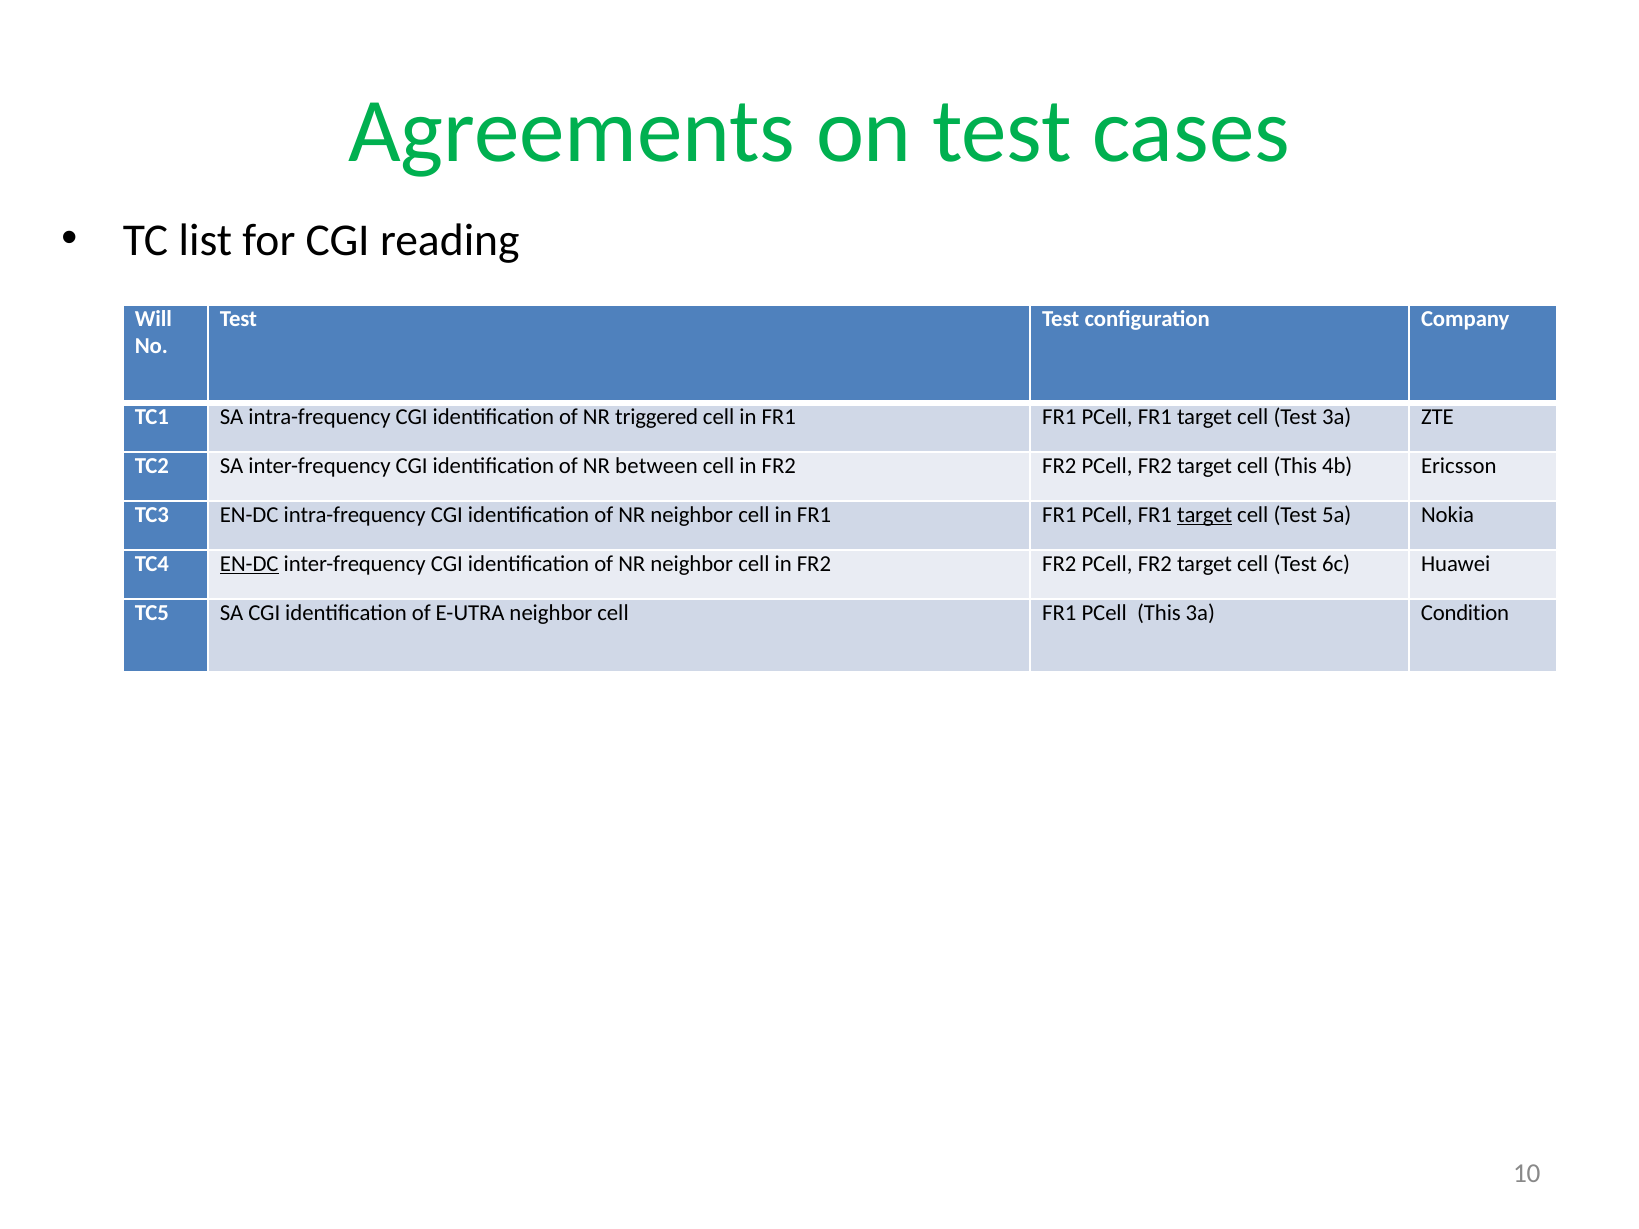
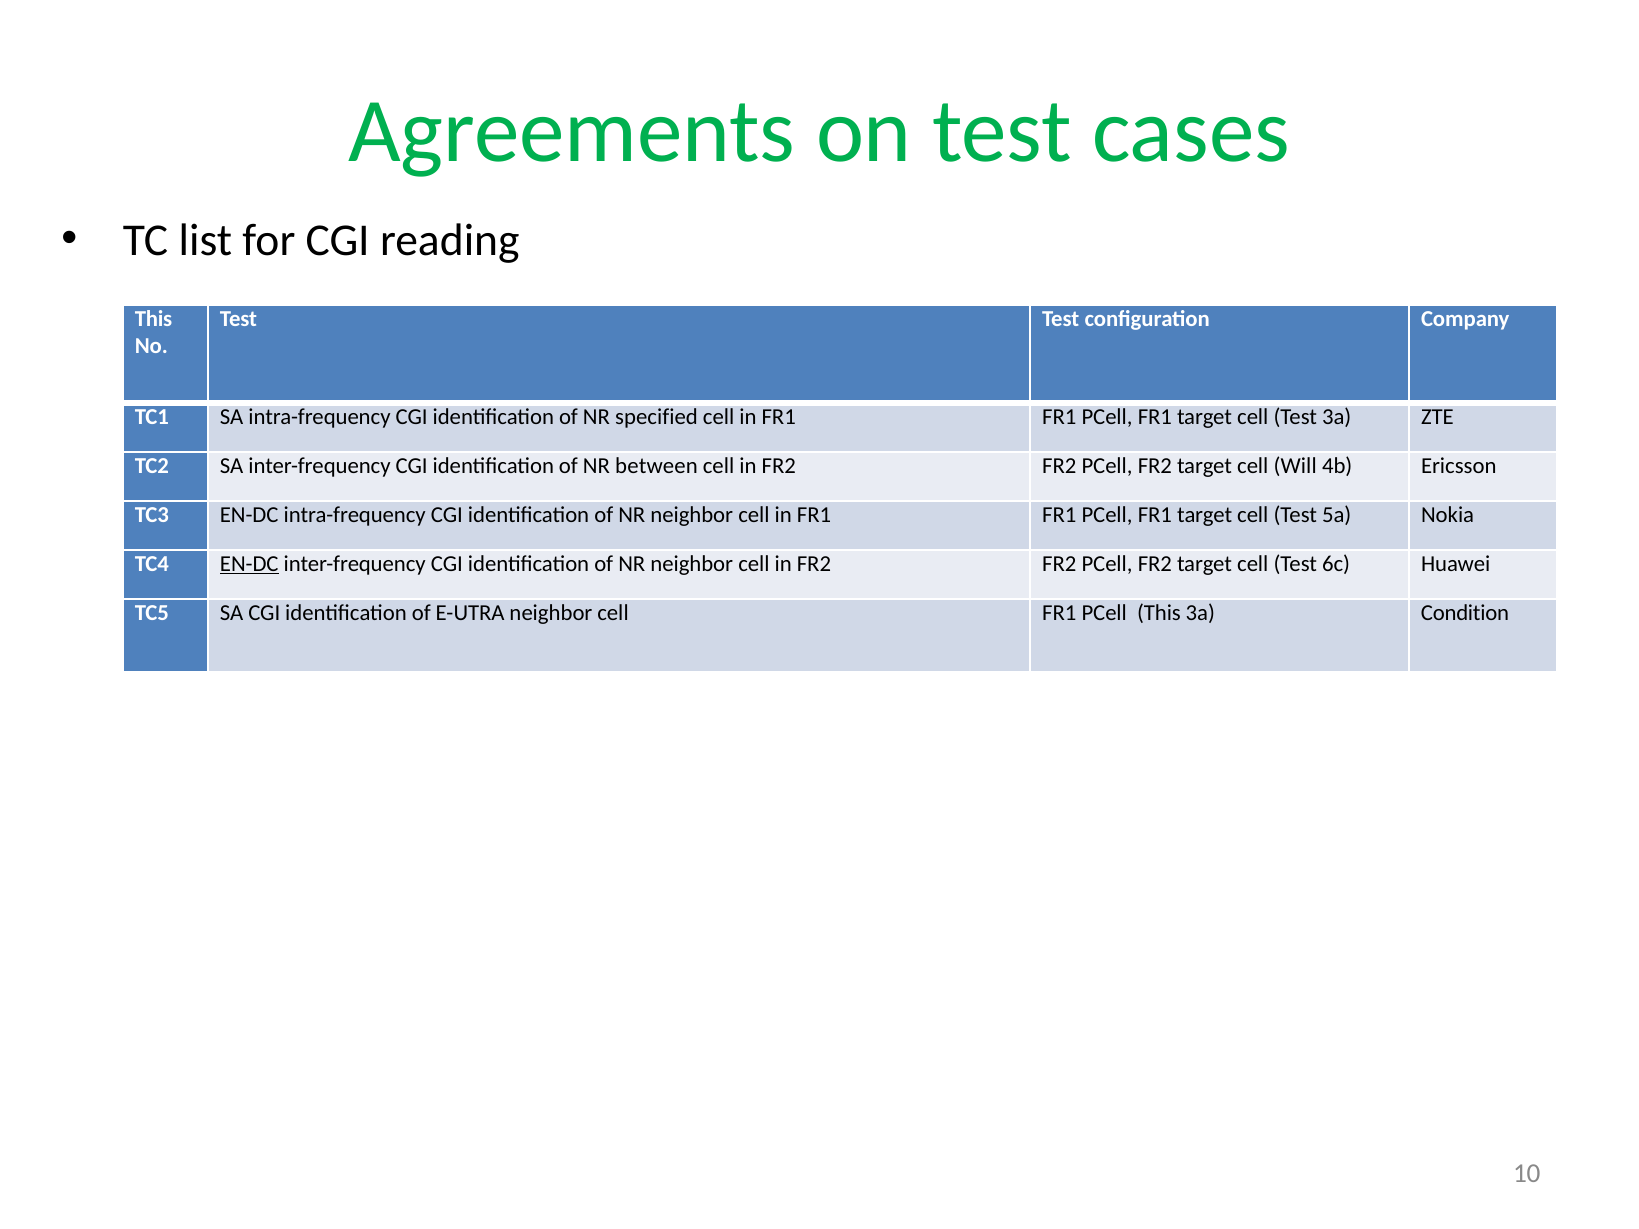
Will: Will -> This (153, 319)
triggered: triggered -> specified (657, 417)
cell This: This -> Will (1295, 466)
target underline: present -> none (1205, 515)
